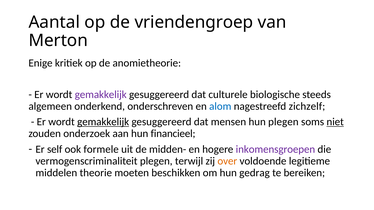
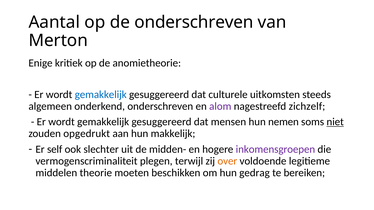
de vriendengroep: vriendengroep -> onderschreven (194, 22)
gemakkelijk colour: purple -> blue (101, 95)
biologische: biologische -> uitkomsten (275, 95)
alom colour: blue -> purple (220, 106)
gemakkelijk underline: present -> none (103, 122)
hun plegen: plegen -> nemen (283, 122)
onderzoek: onderzoek -> opgedrukt (87, 134)
financieel: financieel -> makkelijk (173, 134)
formele: formele -> slechter (101, 150)
